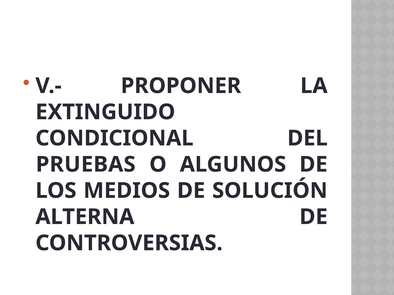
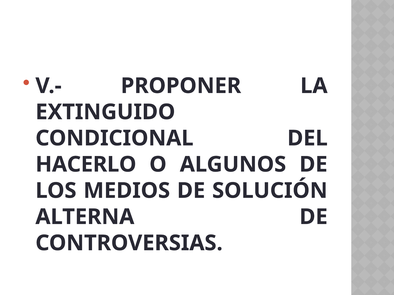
PRUEBAS: PRUEBAS -> HACERLO (86, 165)
